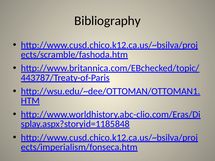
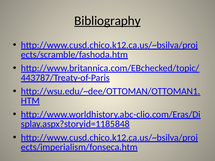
Bibliography underline: none -> present (107, 21)
